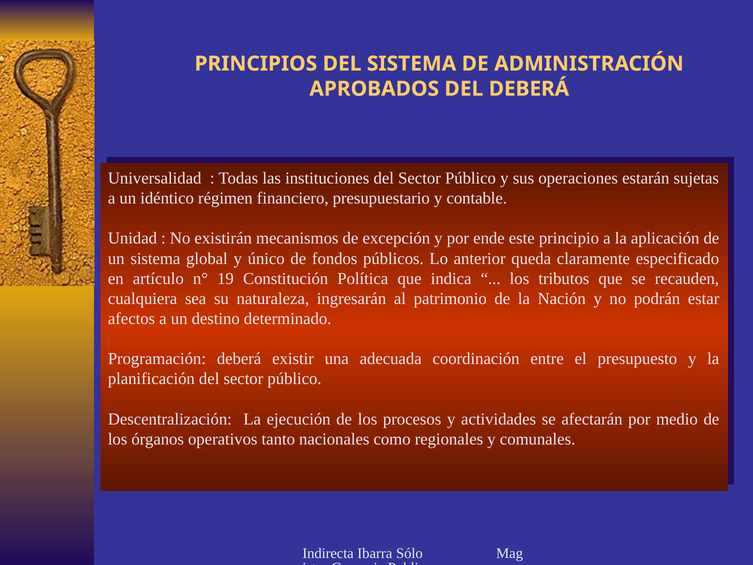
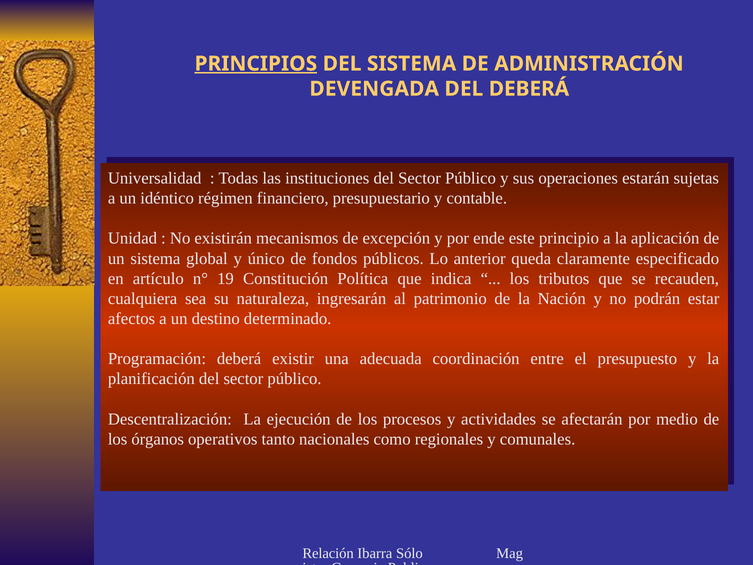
PRINCIPIOS underline: none -> present (256, 64)
APROBADOS: APROBADOS -> DEVENGADA (374, 89)
Indirecta: Indirecta -> Relación (328, 553)
